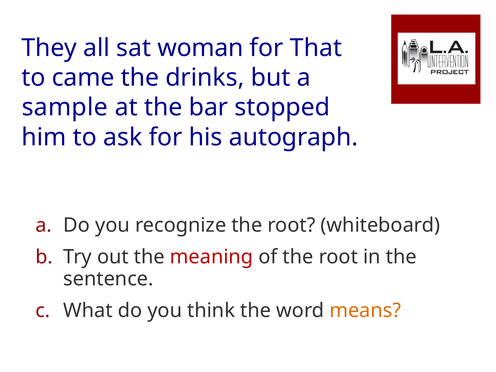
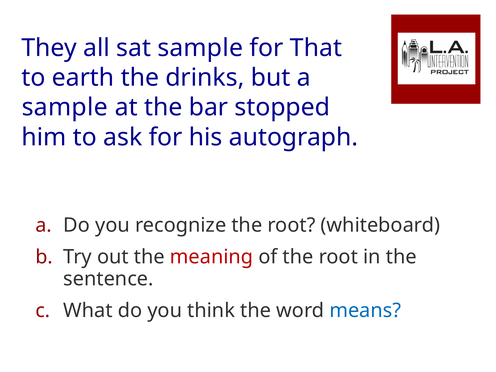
sat woman: woman -> sample (200, 48)
came: came -> earth (83, 78)
means colour: orange -> blue (365, 311)
